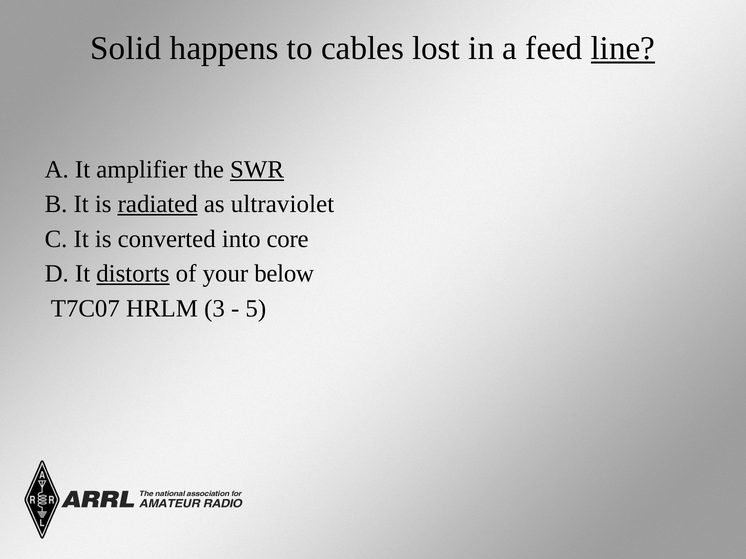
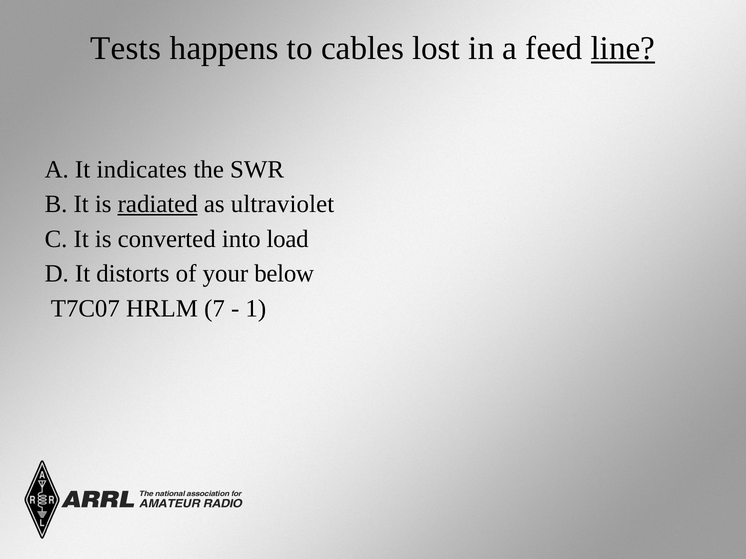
Solid: Solid -> Tests (126, 48)
amplifier: amplifier -> indicates (142, 170)
SWR underline: present -> none (257, 170)
core: core -> load (288, 239)
distorts underline: present -> none (133, 274)
3: 3 -> 7 (214, 309)
5: 5 -> 1 (256, 309)
